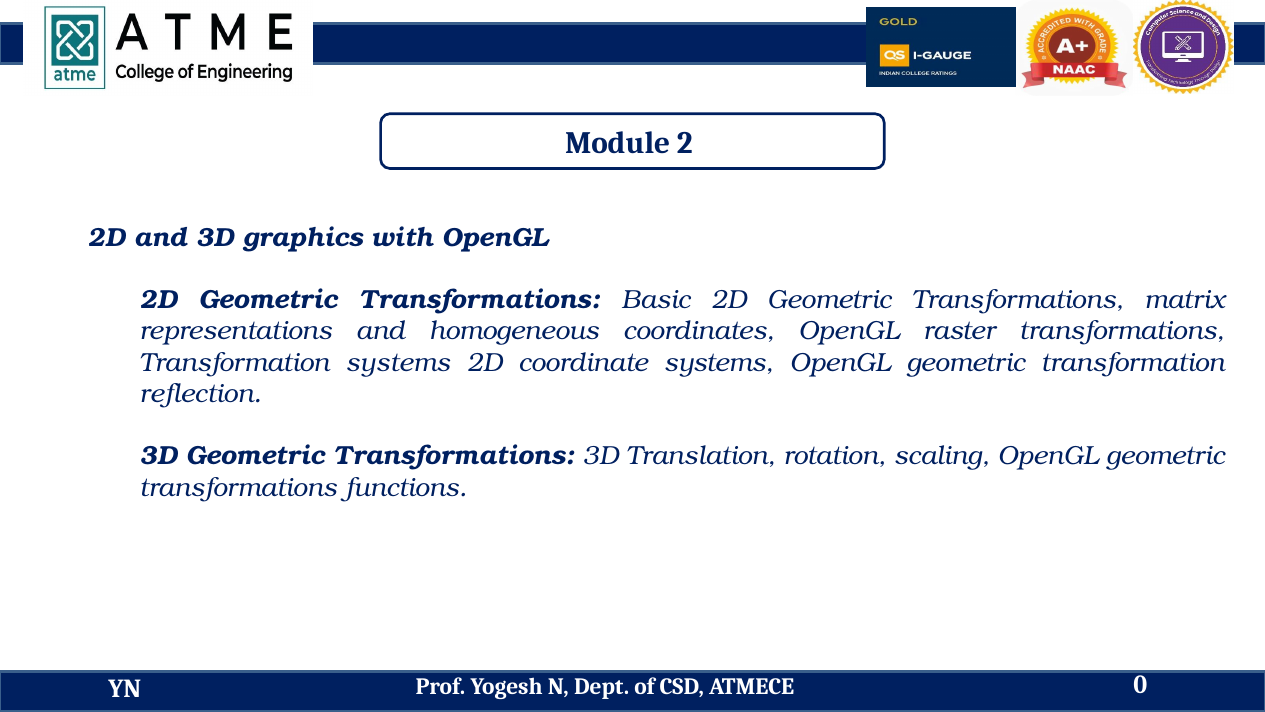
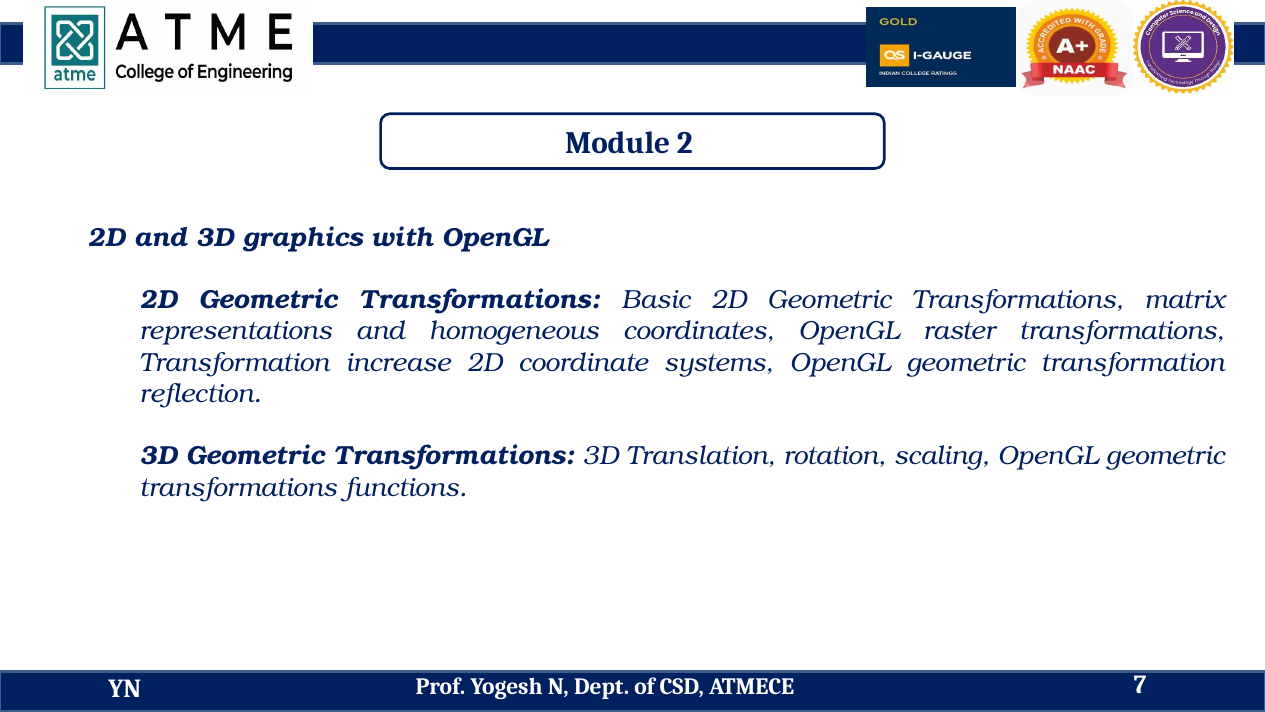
Transformation systems: systems -> increase (398, 362)
0: 0 -> 7 (1140, 685)
